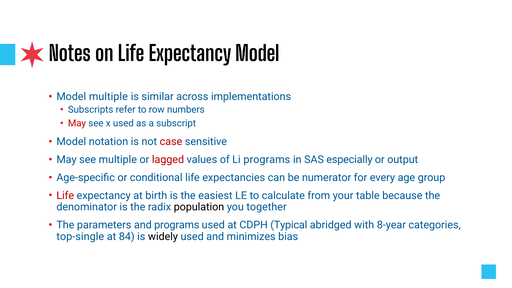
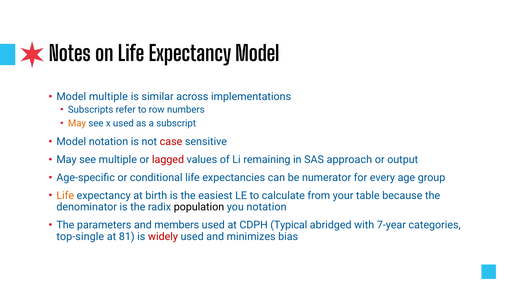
May colour: red -> orange (77, 123)
Li programs: programs -> remaining (267, 160)
especially: especially -> approach (349, 160)
Life colour: red -> orange (65, 196)
you together: together -> notation (267, 207)
and programs: programs -> members (177, 225)
8-year: 8-year -> 7-year (391, 225)
84: 84 -> 81 (127, 236)
widely colour: black -> red (163, 236)
